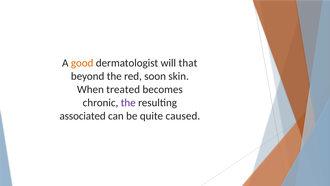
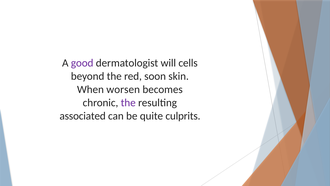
good colour: orange -> purple (82, 63)
that: that -> cells (188, 63)
treated: treated -> worsen (123, 89)
caused: caused -> culprits (183, 116)
